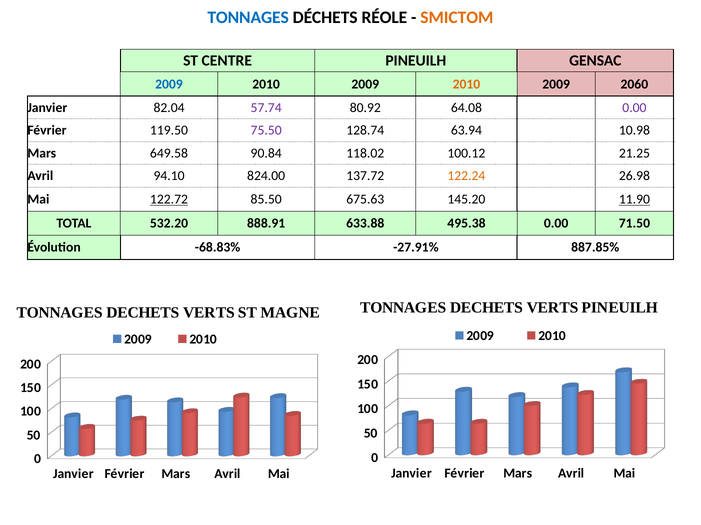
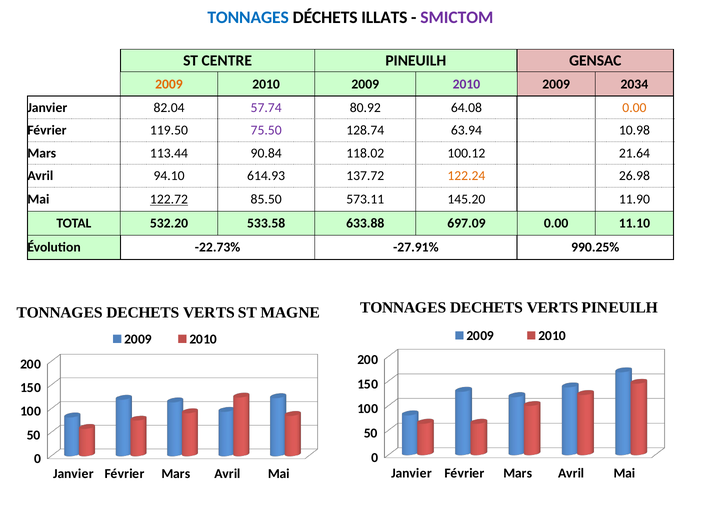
RÉOLE: RÉOLE -> ILLATS (384, 18)
SMICTOM colour: orange -> purple (457, 18)
2009 colour: blue -> orange (169, 84)
2010 colour: orange -> purple (466, 84)
2060: 2060 -> 2034 (634, 84)
0.00 colour: purple -> orange (634, 108)
649.58: 649.58 -> 113.44 (169, 153)
21.25: 21.25 -> 21.64 (634, 153)
824.00: 824.00 -> 614.93 (266, 176)
675.63: 675.63 -> 573.11 (365, 200)
11.90 underline: present -> none (634, 200)
888.91: 888.91 -> 533.58 (266, 224)
495.38: 495.38 -> 697.09 (466, 224)
71.50: 71.50 -> 11.10 (634, 224)
-68.83%: -68.83% -> -22.73% (218, 248)
887.85%: 887.85% -> 990.25% (595, 248)
